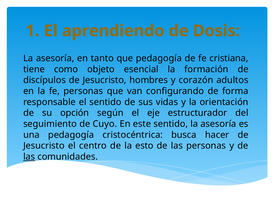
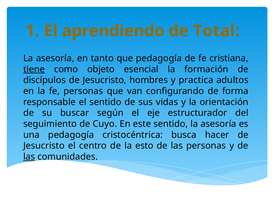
Dosis: Dosis -> Total (216, 31)
tiene underline: none -> present (34, 69)
corazón: corazón -> practica (196, 80)
opción: opción -> buscar (75, 113)
